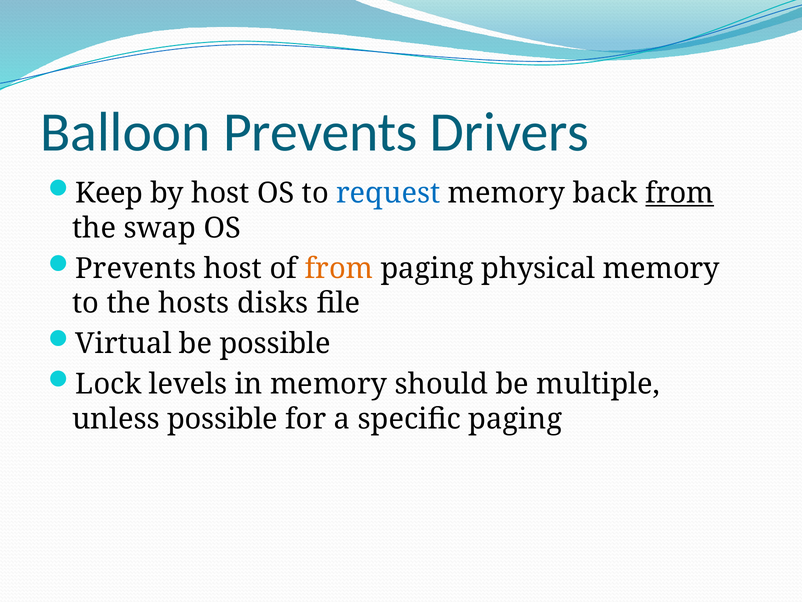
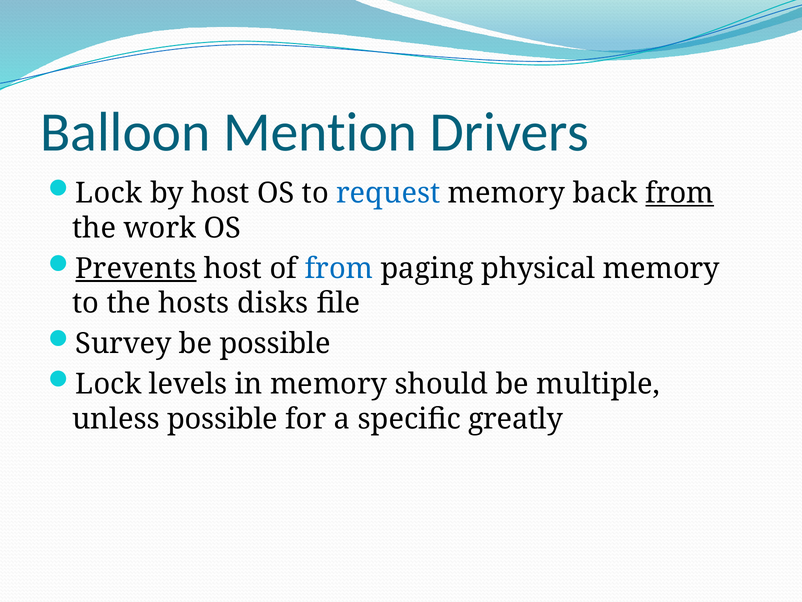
Balloon Prevents: Prevents -> Mention (320, 132)
Keep: Keep -> Lock (109, 193)
swap: swap -> work (160, 228)
Prevents underline: none -> present (136, 268)
from colour: orange -> blue (339, 268)
Virtual: Virtual -> Survey (124, 344)
specific paging: paging -> greatly (516, 419)
